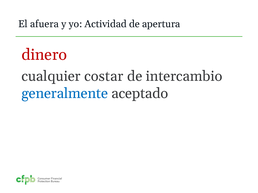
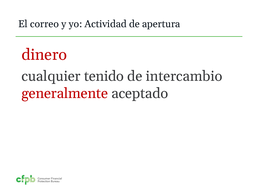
afuera: afuera -> correo (44, 24)
costar: costar -> tenido (104, 76)
generalmente colour: blue -> red (65, 94)
